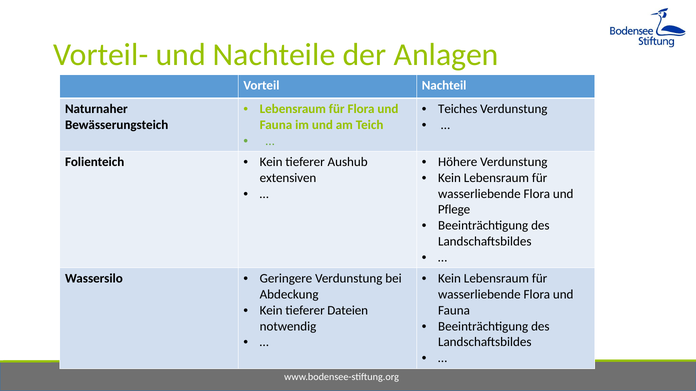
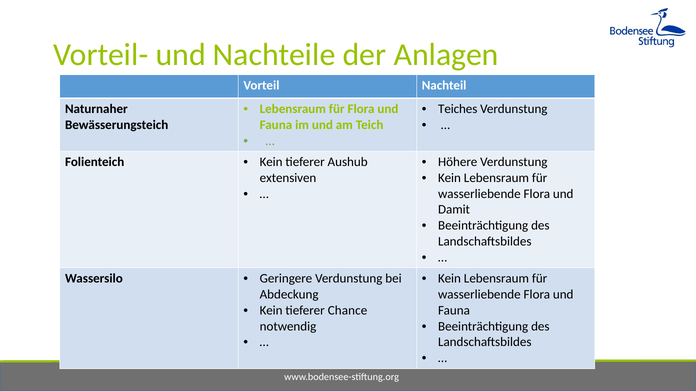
Pflege: Pflege -> Damit (454, 210)
Dateien: Dateien -> Chance (348, 311)
